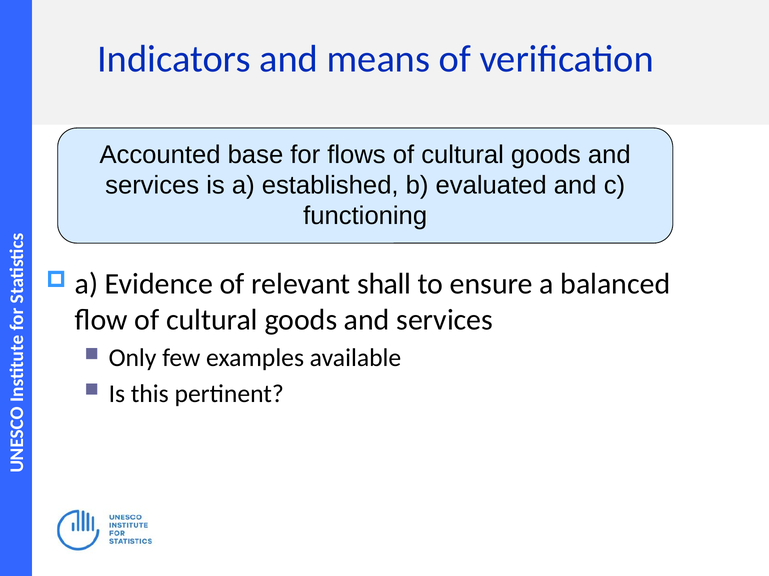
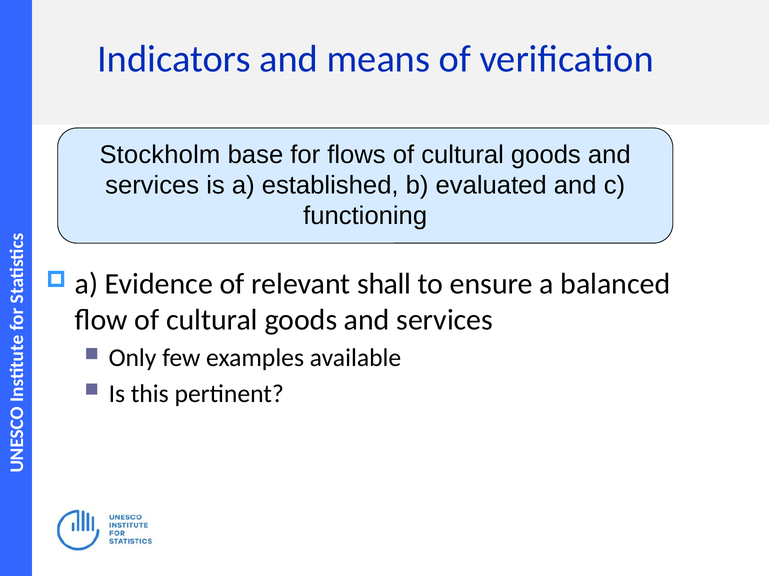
Accounted: Accounted -> Stockholm (160, 155)
